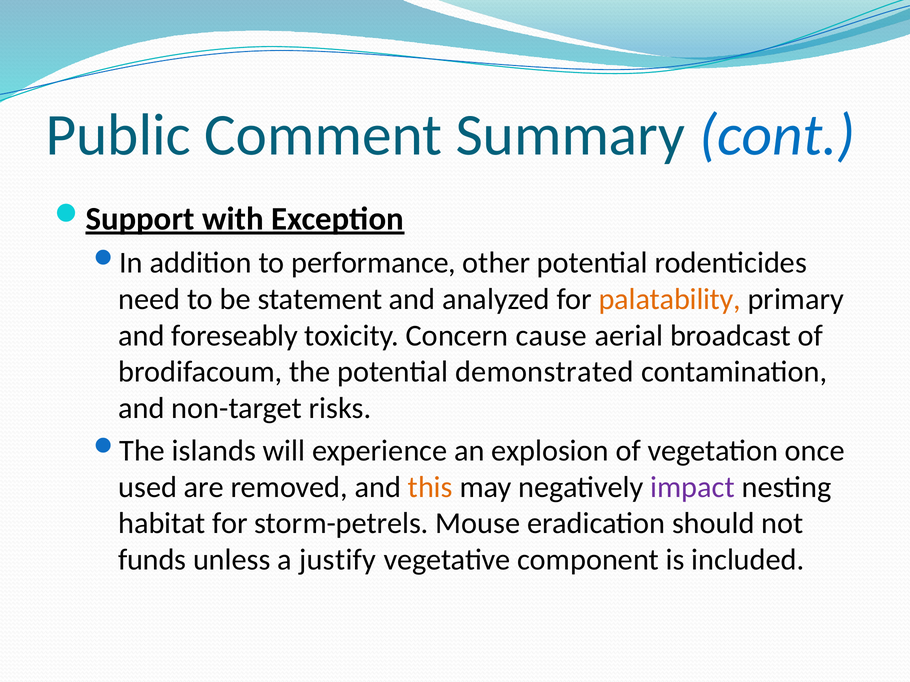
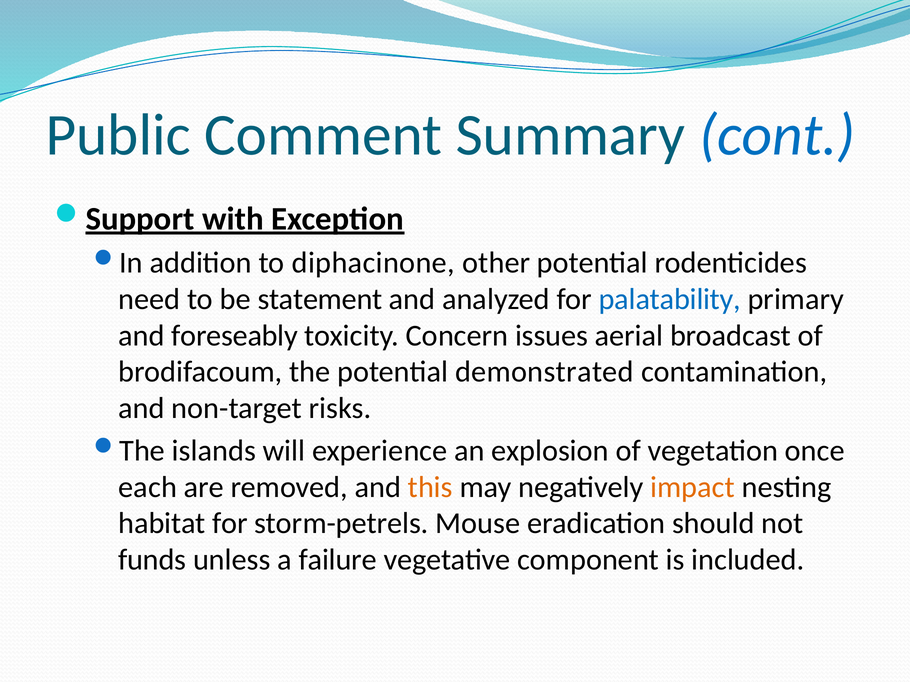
performance: performance -> diphacinone (373, 263)
palatability colour: orange -> blue (670, 299)
cause: cause -> issues (552, 336)
used: used -> each (148, 487)
impact colour: purple -> orange (693, 487)
justify: justify -> failure (338, 560)
